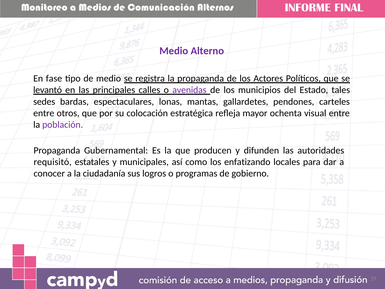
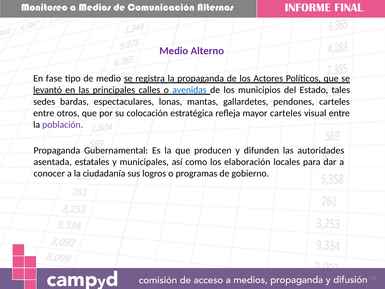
avenidas colour: purple -> blue (189, 90)
mayor ochenta: ochenta -> carteles (286, 113)
requisitó: requisitó -> asentada (53, 162)
enfatizando: enfatizando -> elaboración (247, 162)
